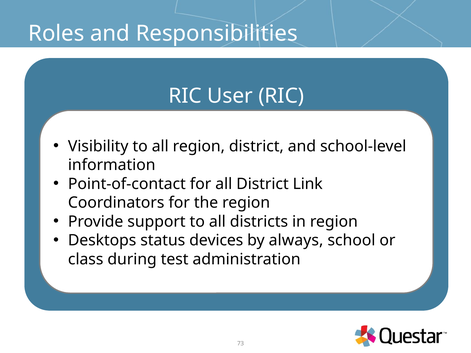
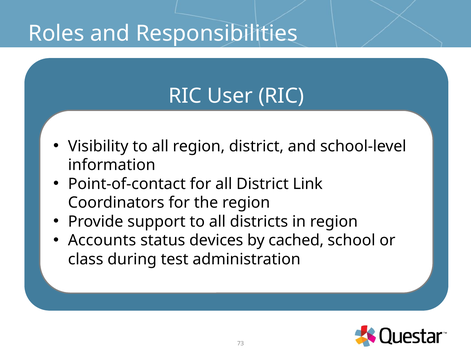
Desktops: Desktops -> Accounts (102, 241)
always: always -> cached (296, 241)
